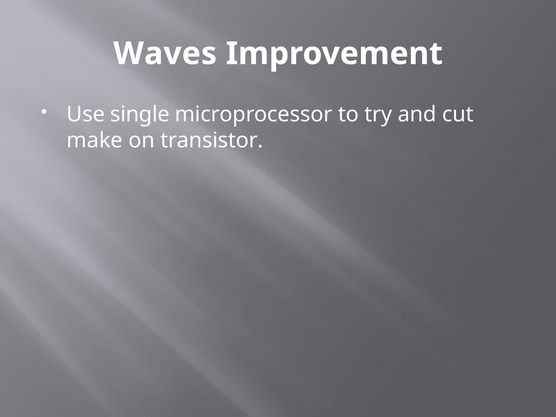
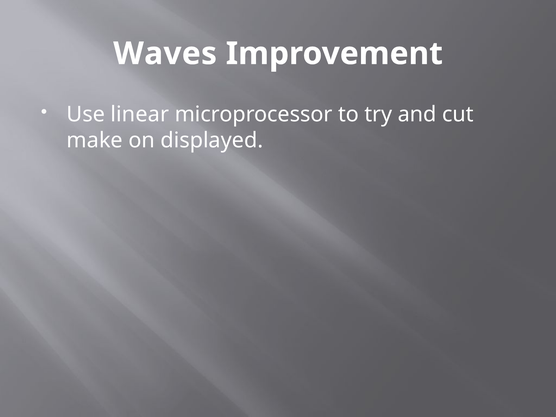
single: single -> linear (140, 115)
transistor: transistor -> displayed (212, 140)
